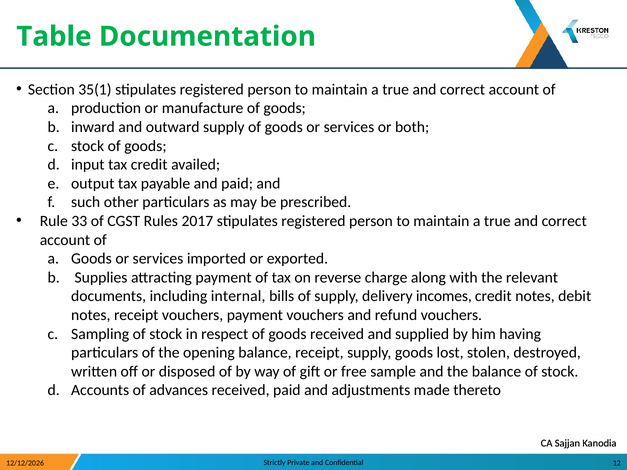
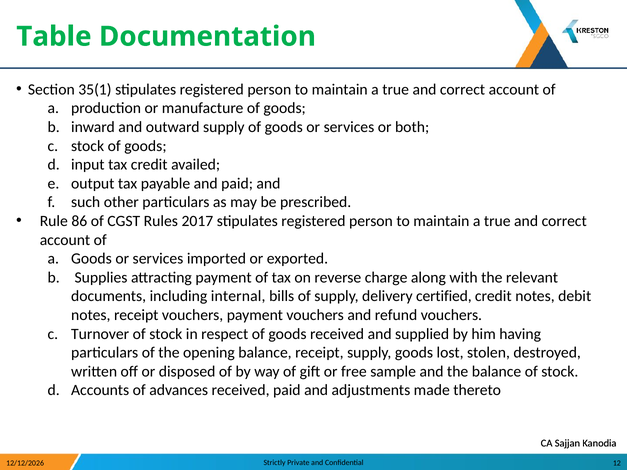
33: 33 -> 86 (79, 221)
incomes: incomes -> certified (444, 296)
Sampling: Sampling -> Turnover (100, 334)
